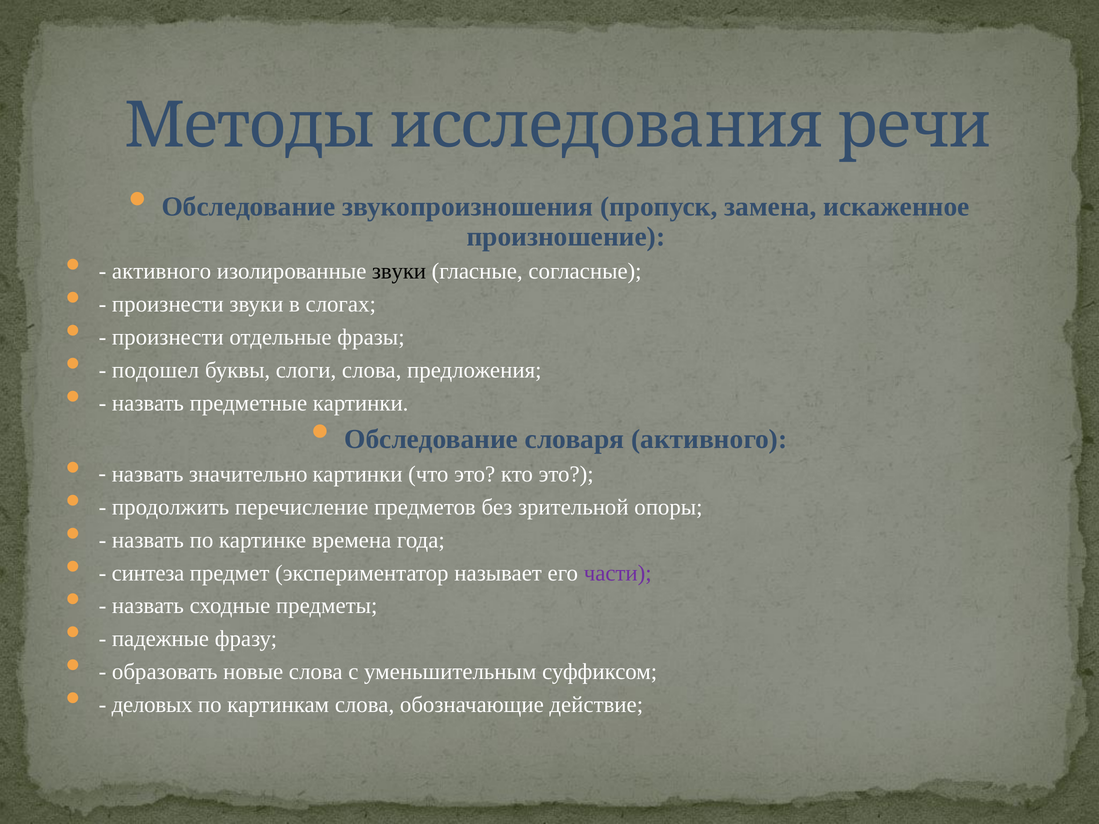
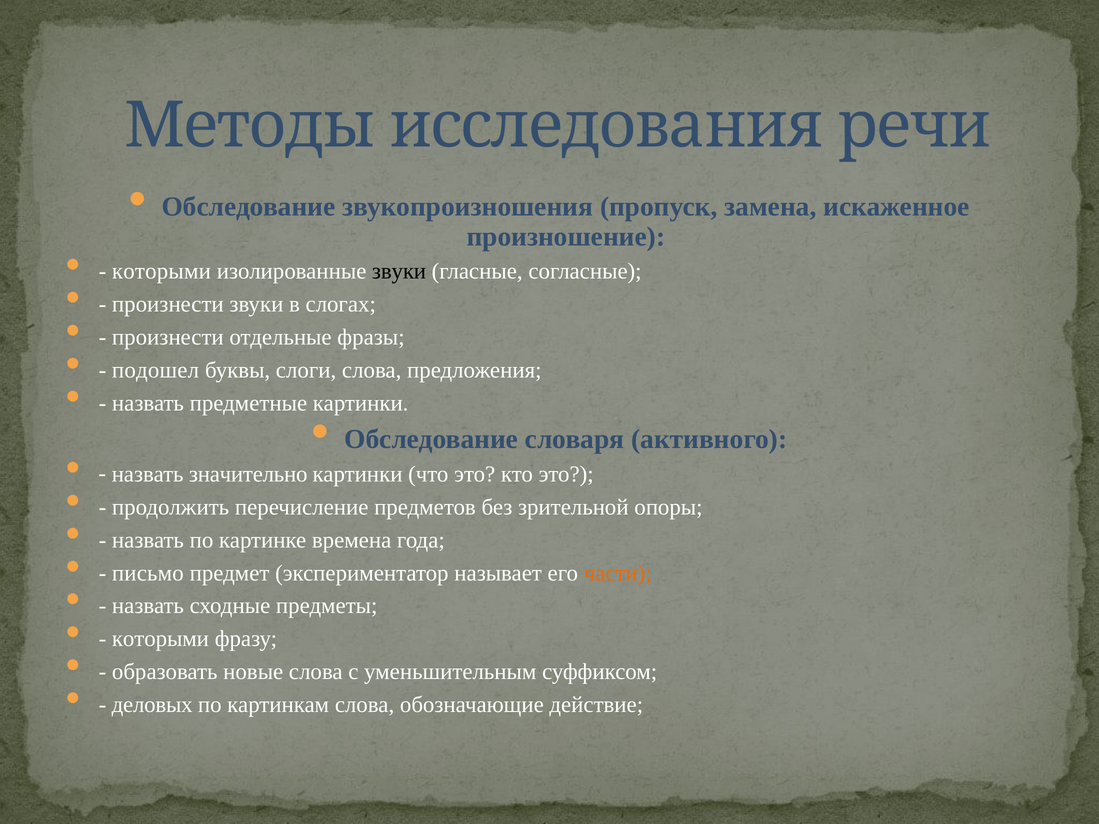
активного: активного -> которыми (161, 271)
синтеза: синтеза -> письмо (148, 573)
части colour: purple -> orange (618, 573)
падежные: падежные -> которыми (160, 639)
